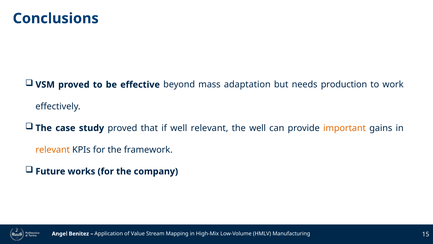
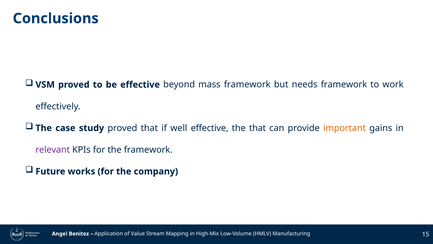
mass adaptation: adaptation -> framework (247, 85)
needs production: production -> framework (344, 85)
well relevant: relevant -> effective (210, 128)
the well: well -> that (258, 128)
relevant colour: orange -> purple (53, 149)
